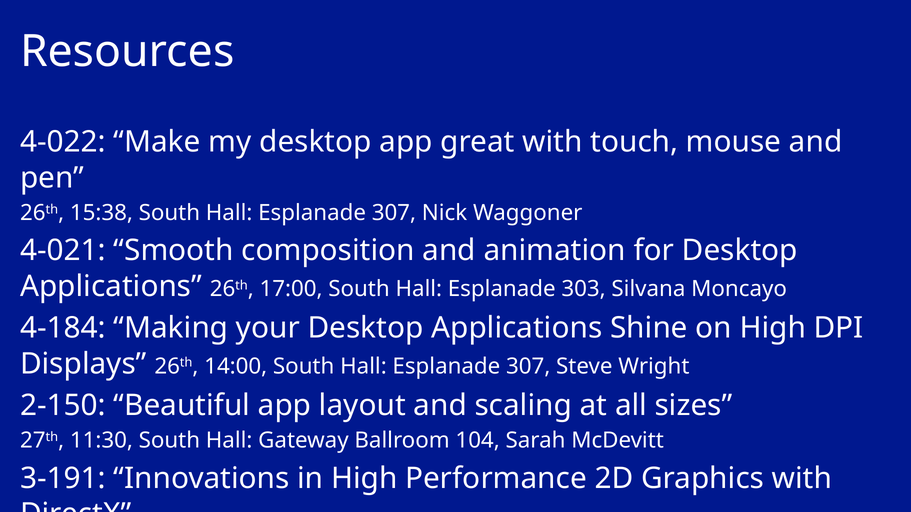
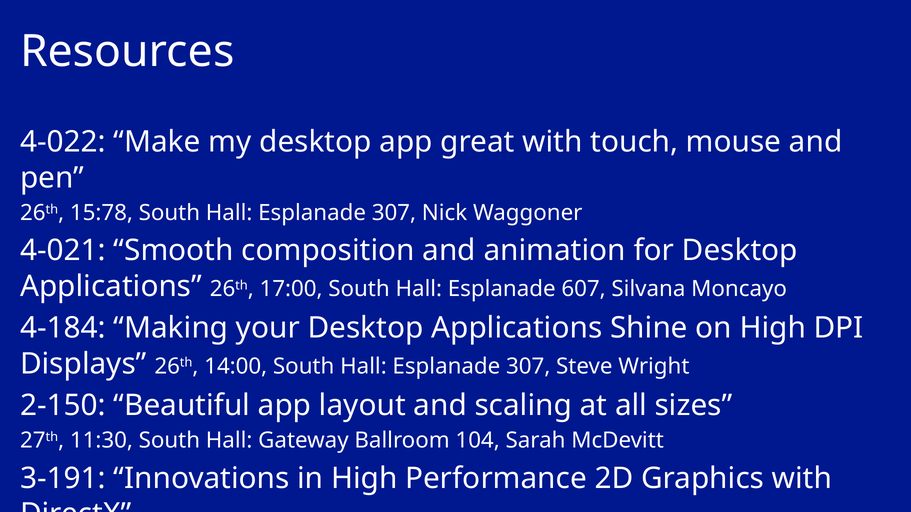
15:38: 15:38 -> 15:78 (101, 213)
303: 303 -> 607 (584, 289)
